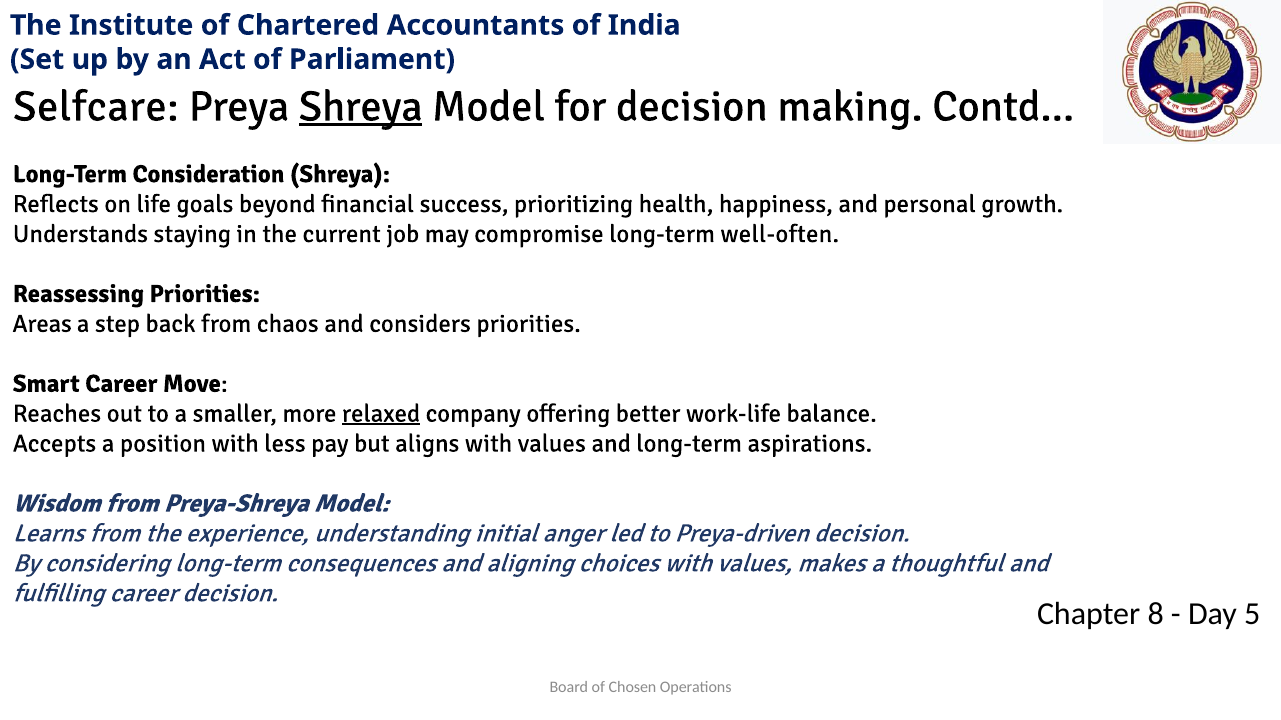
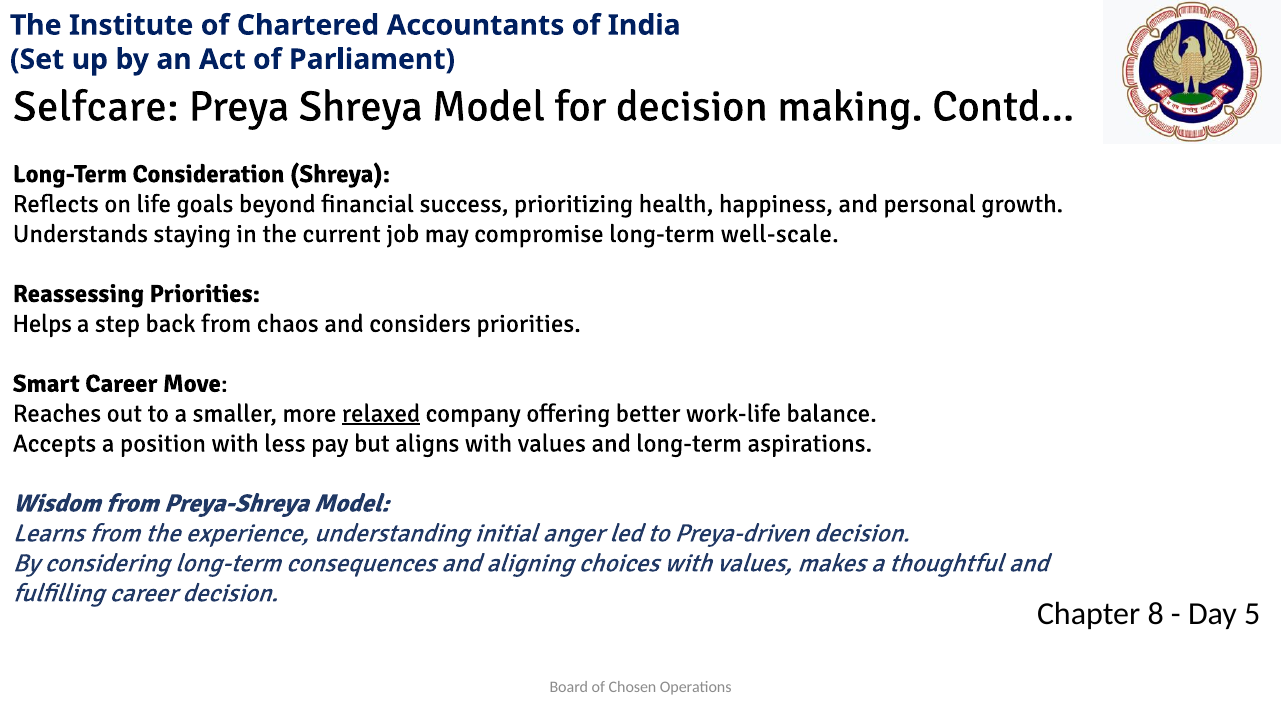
Shreya underline: present -> none (361, 106)
well-often: well-often -> well-scale (780, 234)
Areas: Areas -> Helps (42, 324)
